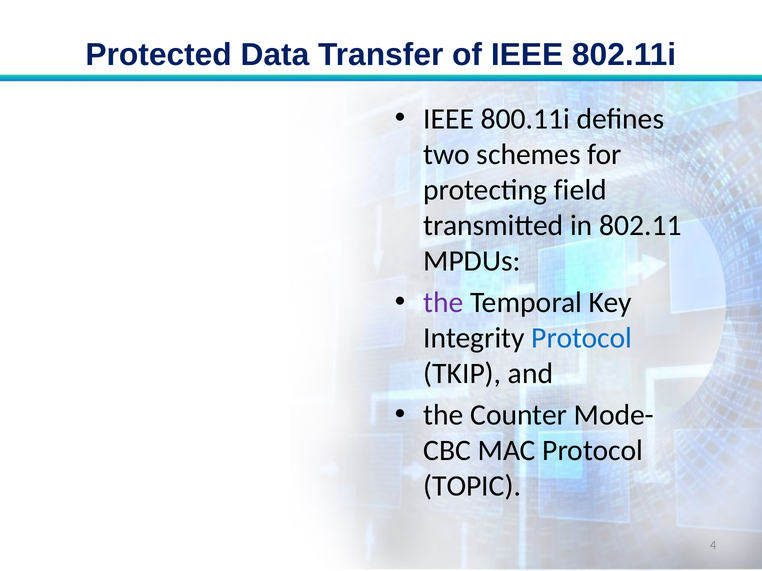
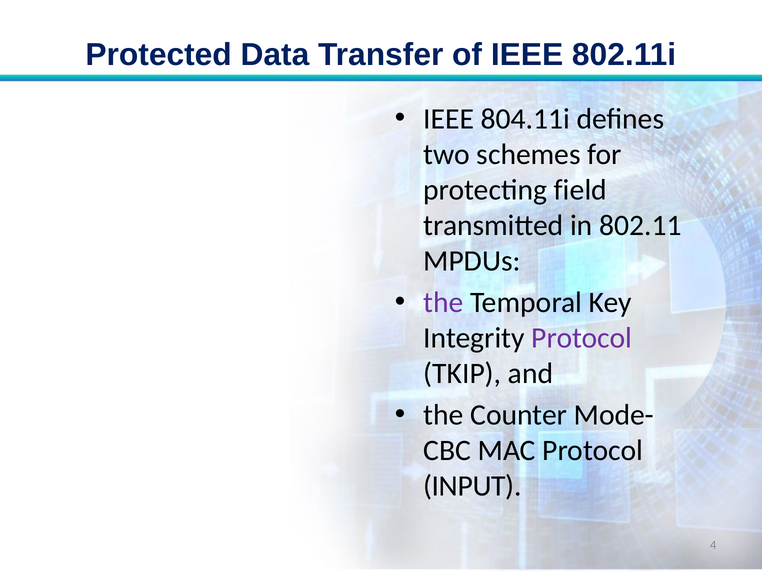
800.11i: 800.11i -> 804.11i (525, 119)
Protocol colour: blue -> purple (582, 338)
TOPIC: TOPIC -> INPUT (472, 487)
